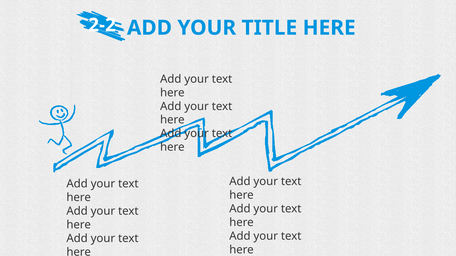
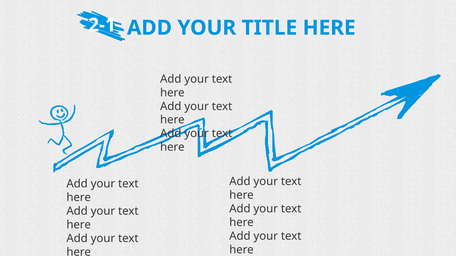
2-2: 2-2 -> 2-1 (102, 25)
